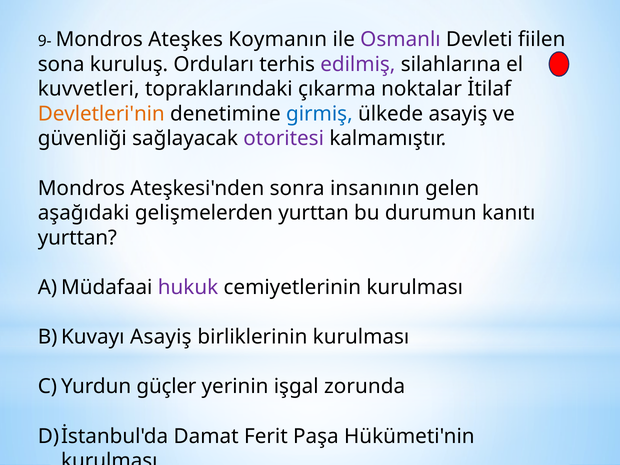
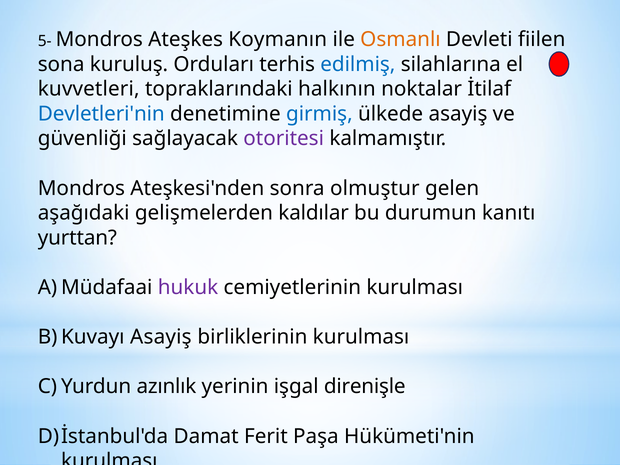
9-: 9- -> 5- (45, 41)
Osmanlı colour: purple -> orange (400, 39)
edilmiş colour: purple -> blue (358, 64)
çıkarma: çıkarma -> halkının (337, 89)
Devletleri'nin colour: orange -> blue (101, 114)
insanının: insanının -> olmuştur (375, 188)
gelişmelerden yurttan: yurttan -> kaldılar (314, 213)
güçler: güçler -> azınlık (166, 387)
zorunda: zorunda -> direnişle (365, 387)
